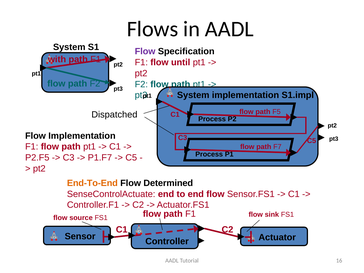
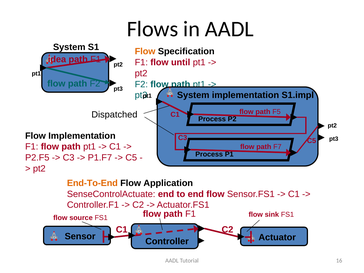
Flow colour: purple -> orange (145, 51)
with: with -> idea (57, 59)
Determined: Determined -> Application (168, 183)
